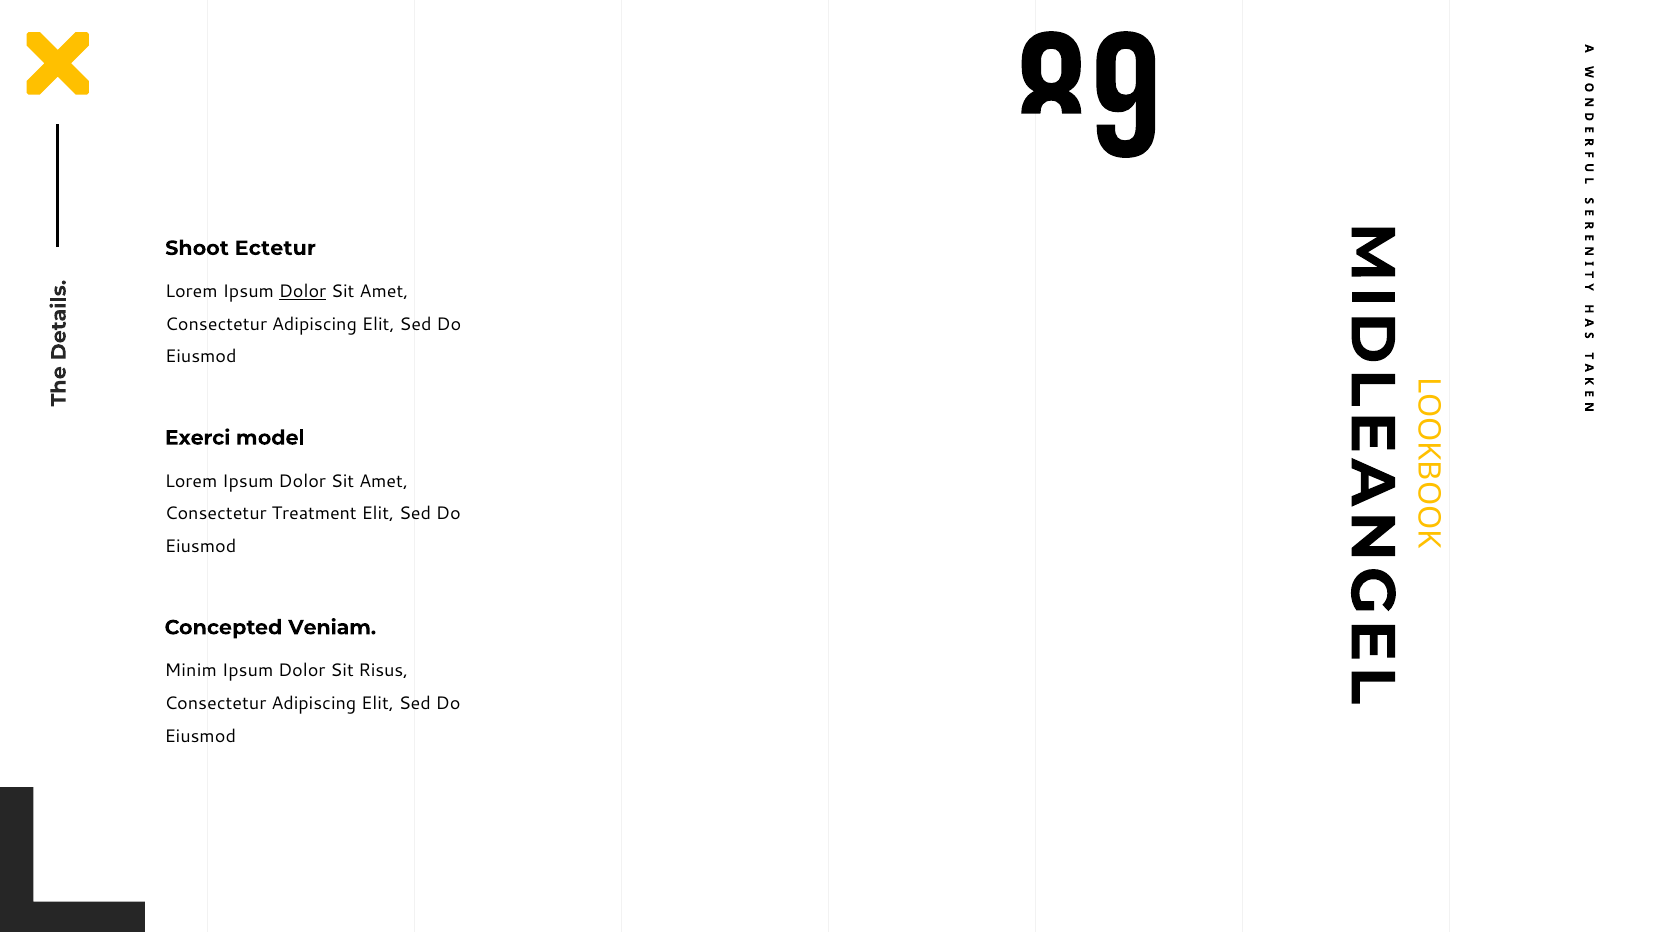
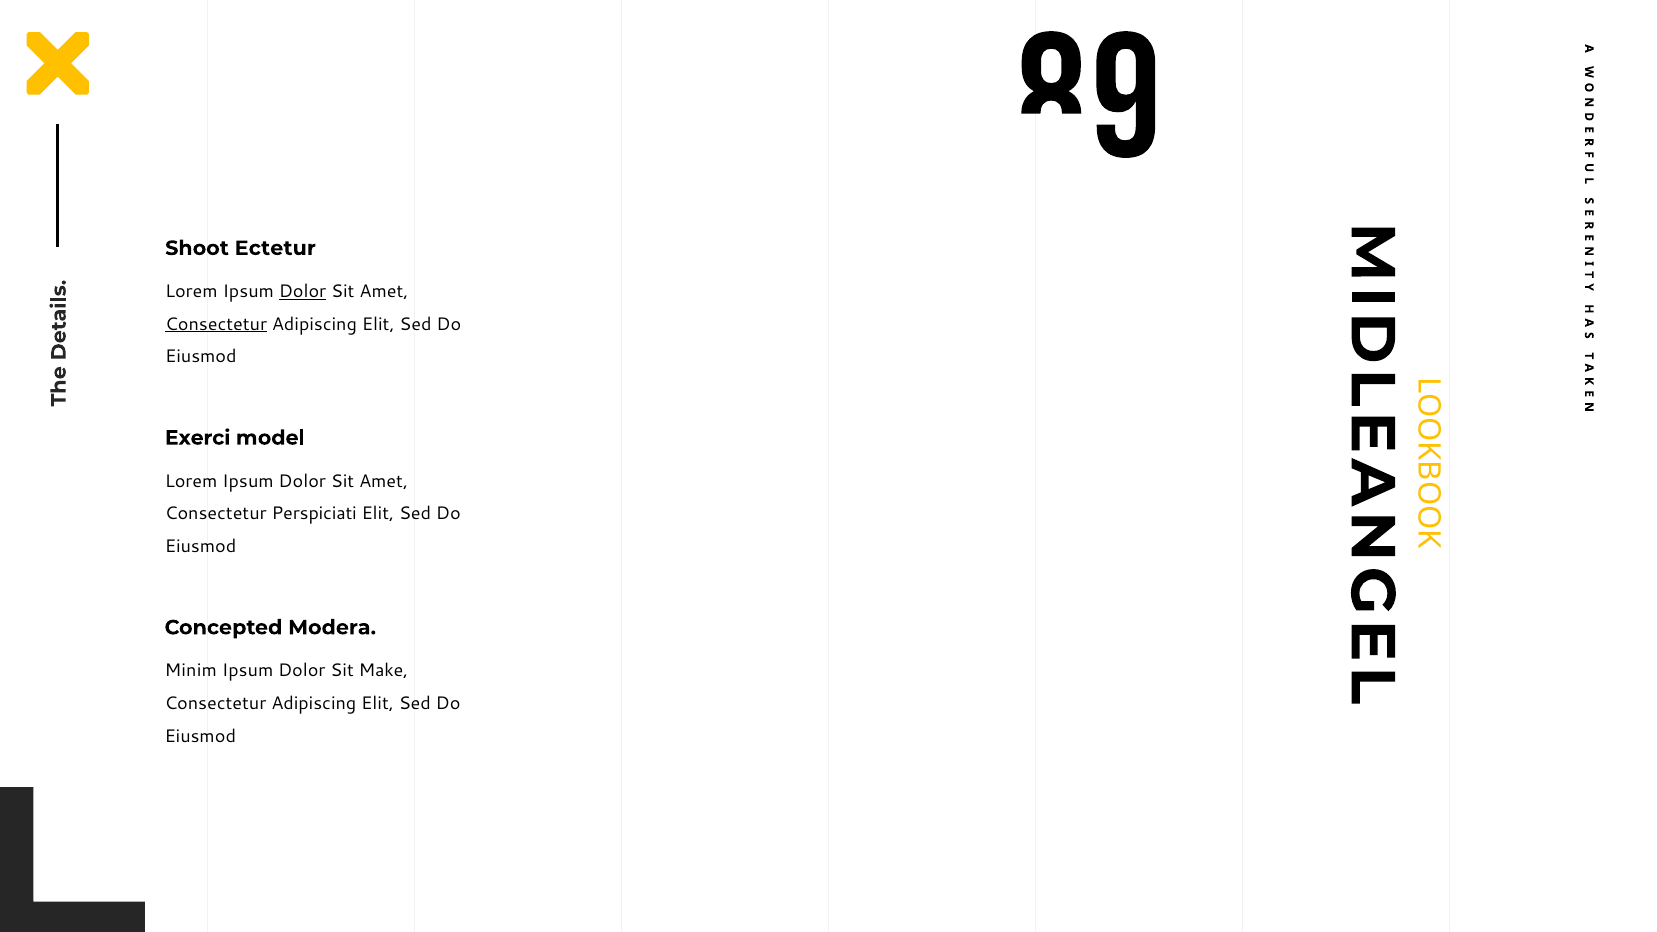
Consectetur underline: none -> present (216, 324)
Treatment: Treatment -> Perspiciati (314, 514)
Veniam: Veniam -> Modera (332, 628)
Risus: Risus -> Make (383, 671)
